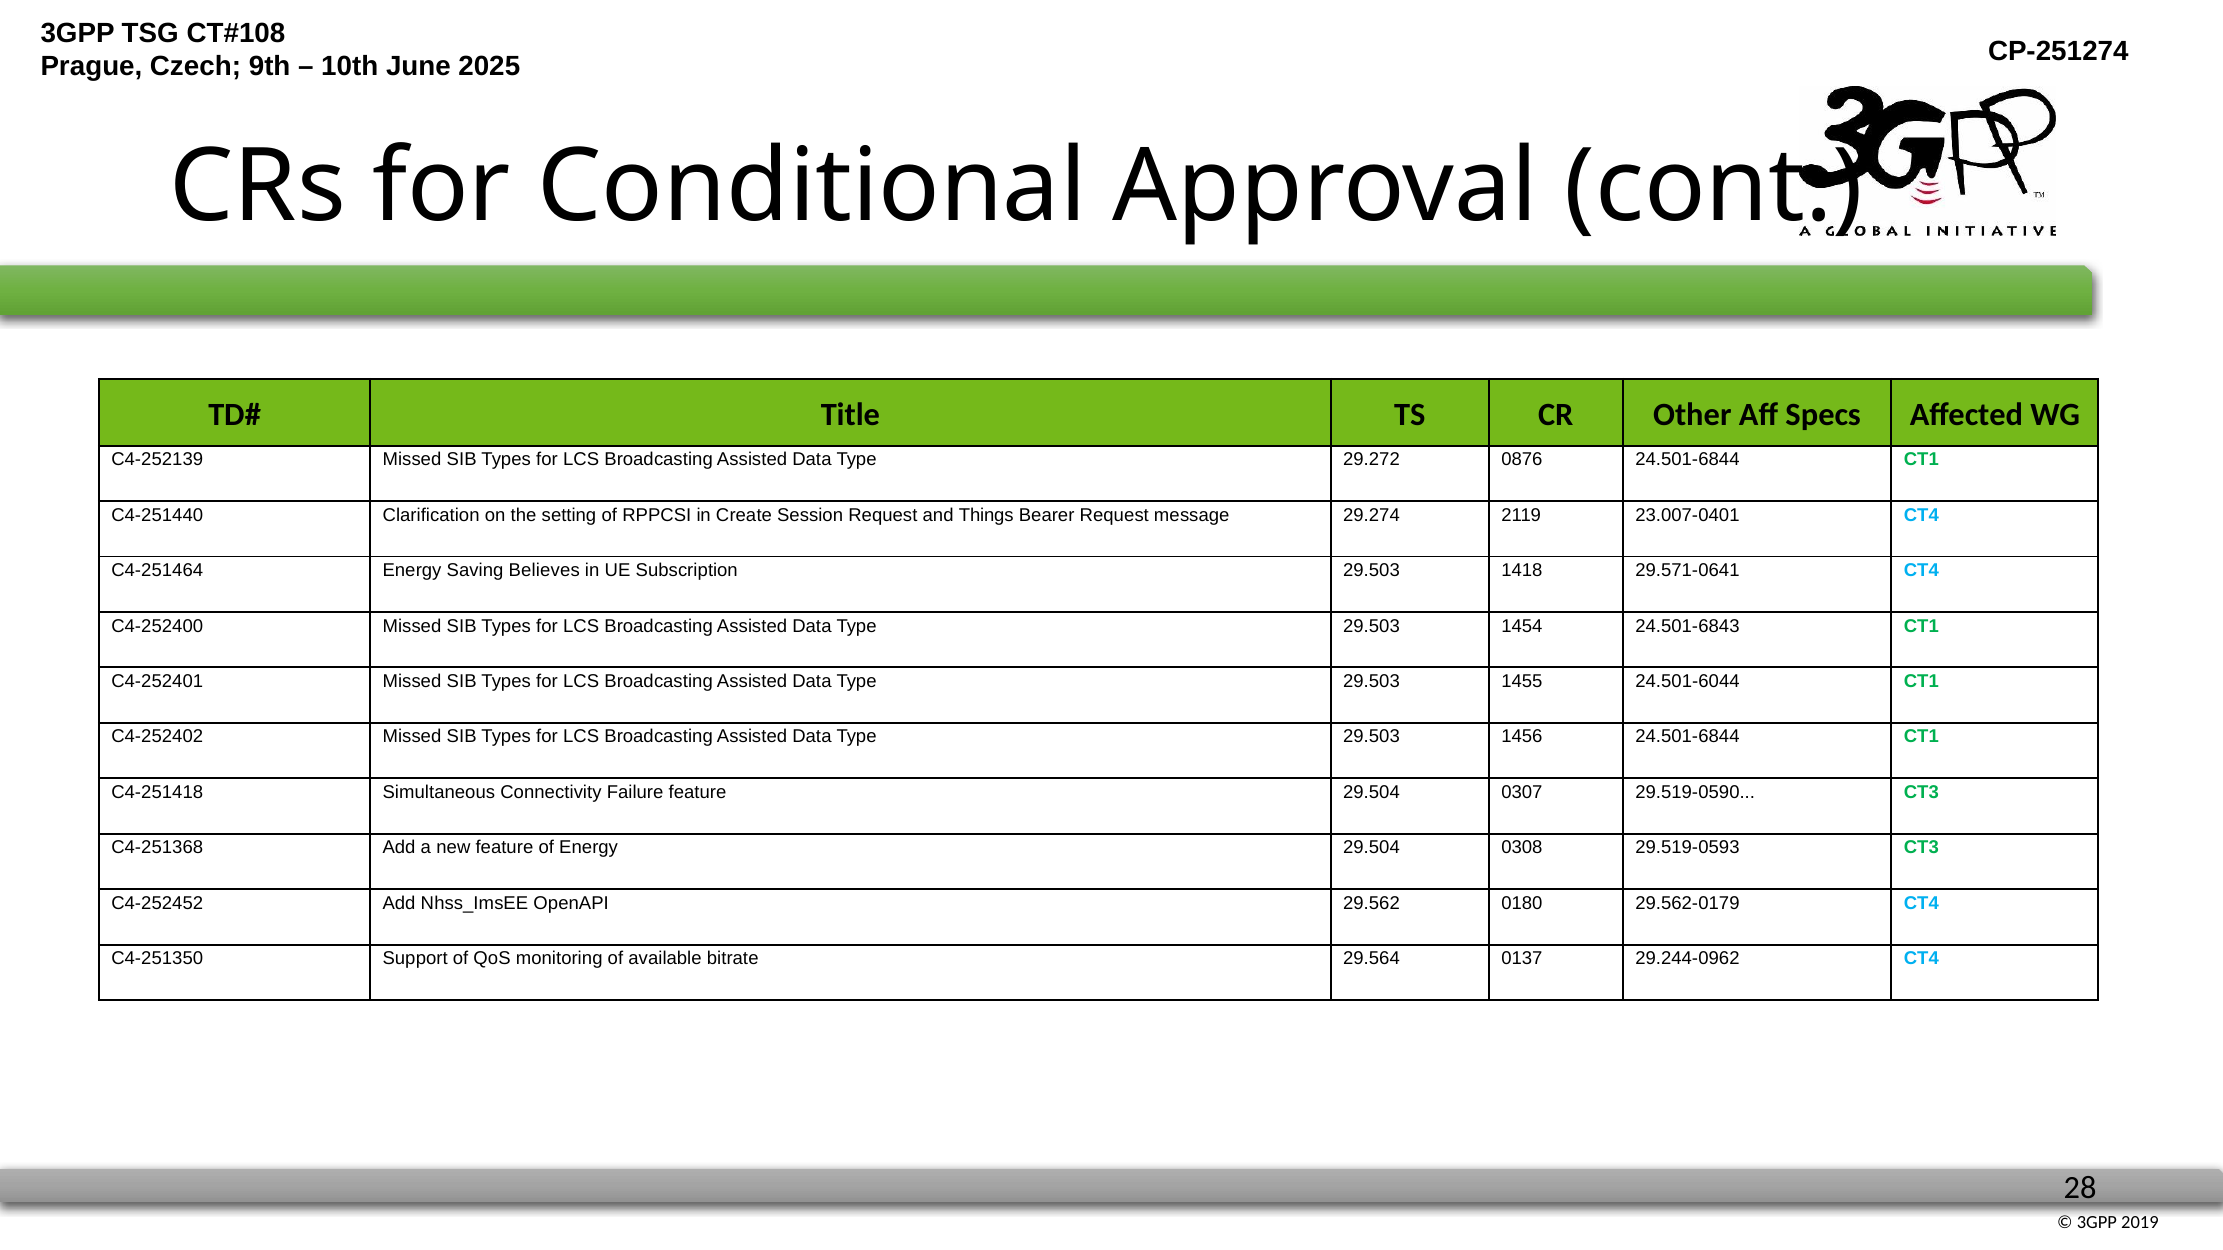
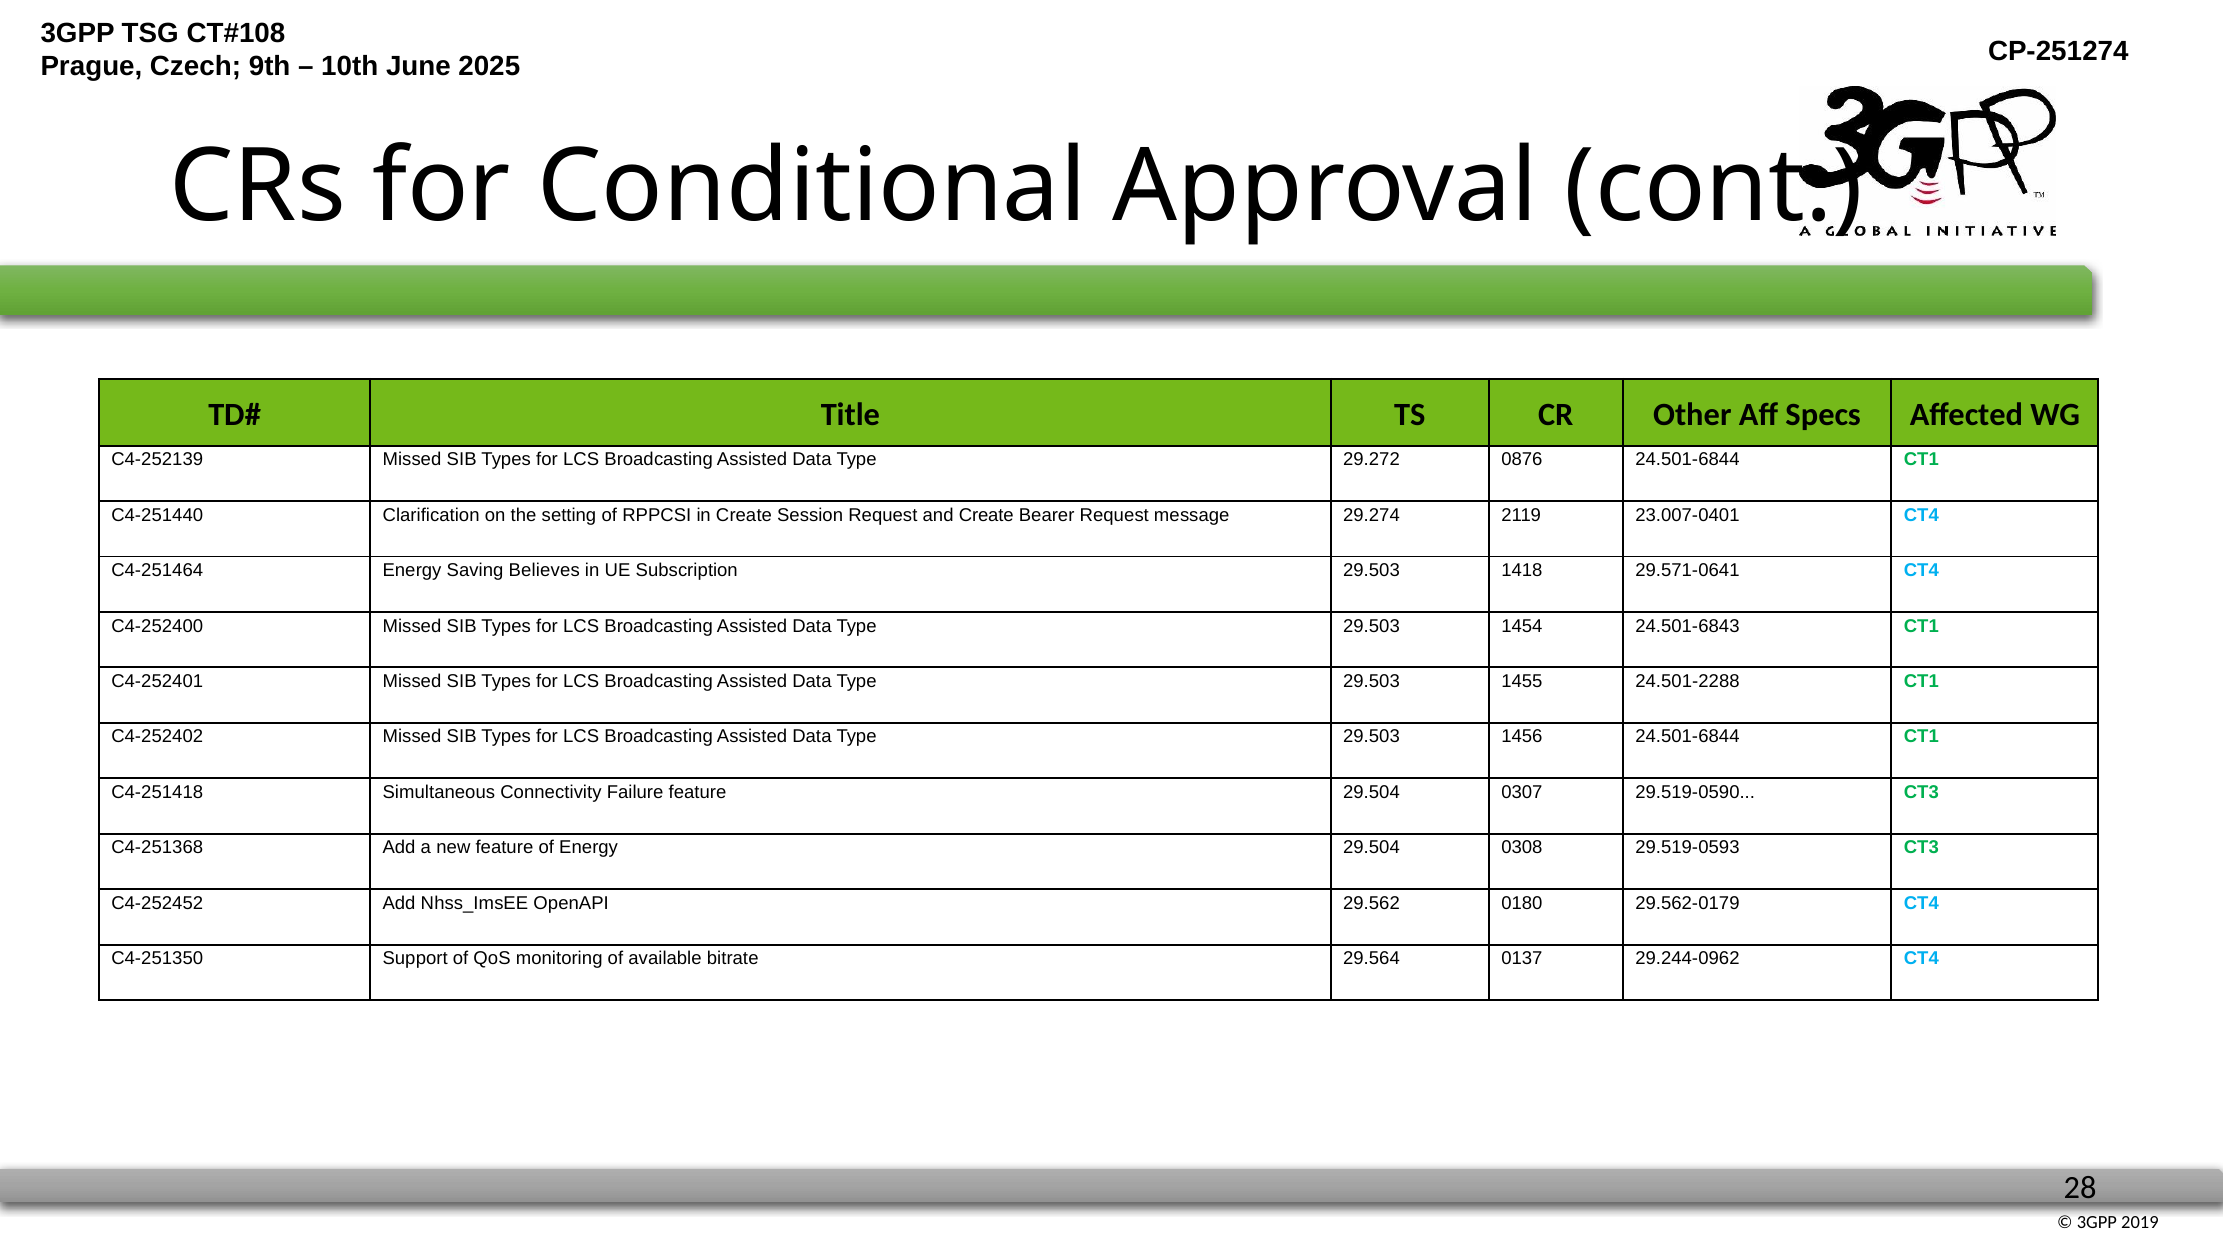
and Things: Things -> Create (986, 515)
24.501-6044: 24.501-6044 -> 24.501-2288 (1687, 682)
